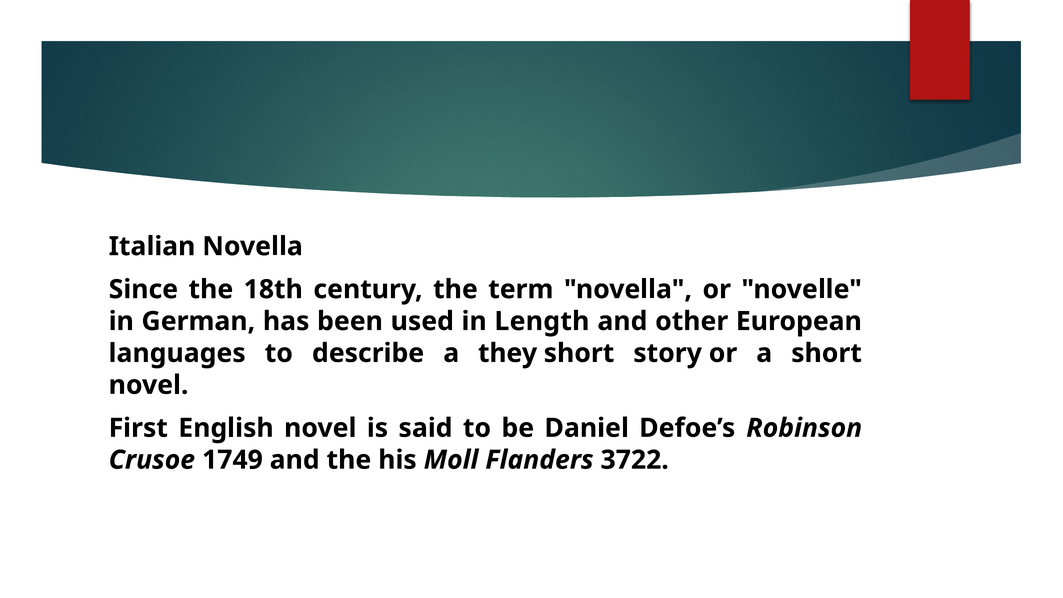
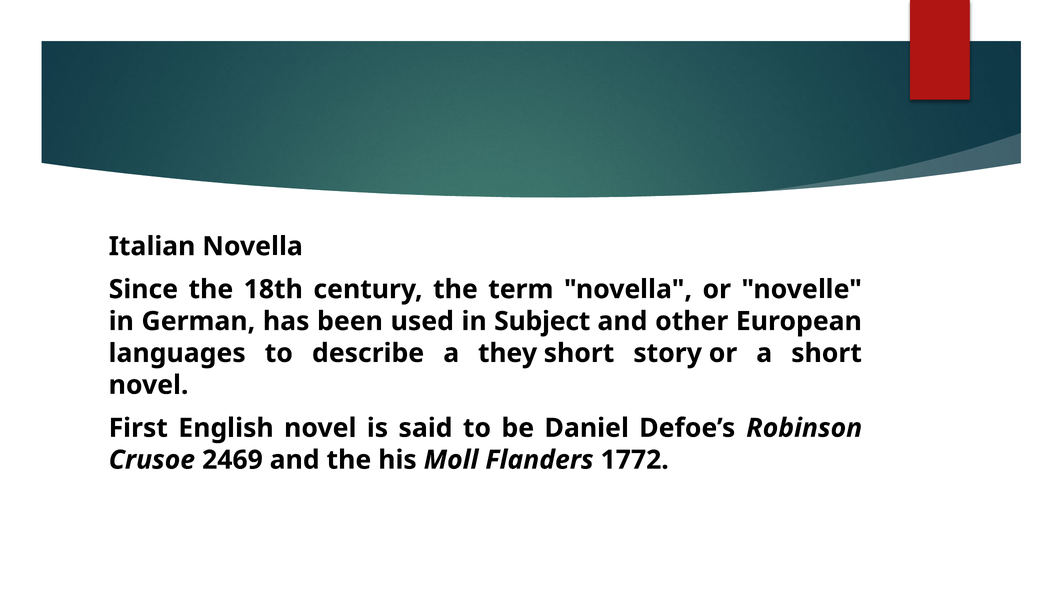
Length: Length -> Subject (542, 321)
1749: 1749 -> 2469 (232, 460)
3722: 3722 -> 1772 (635, 460)
